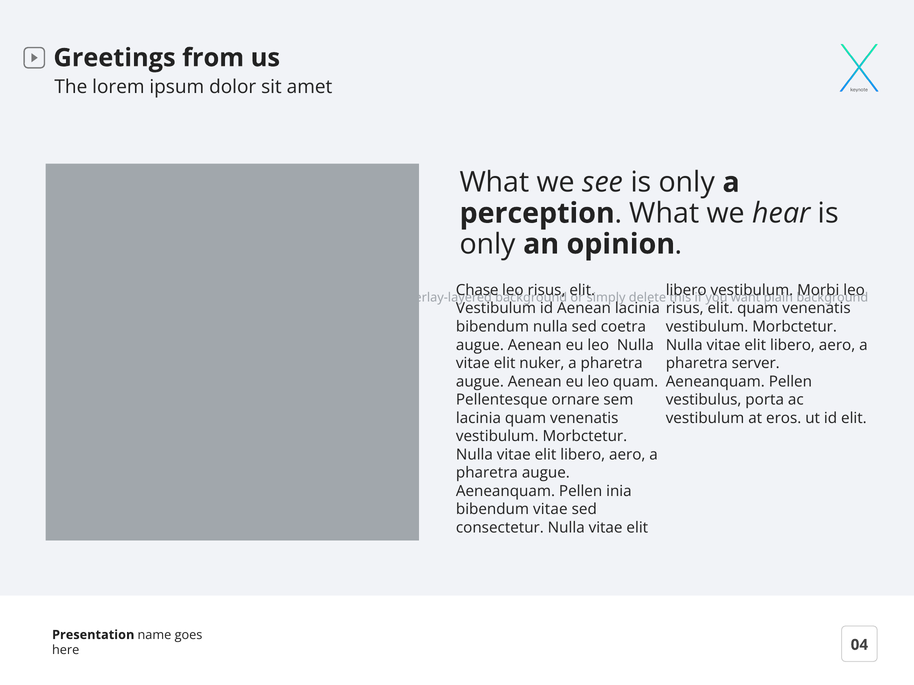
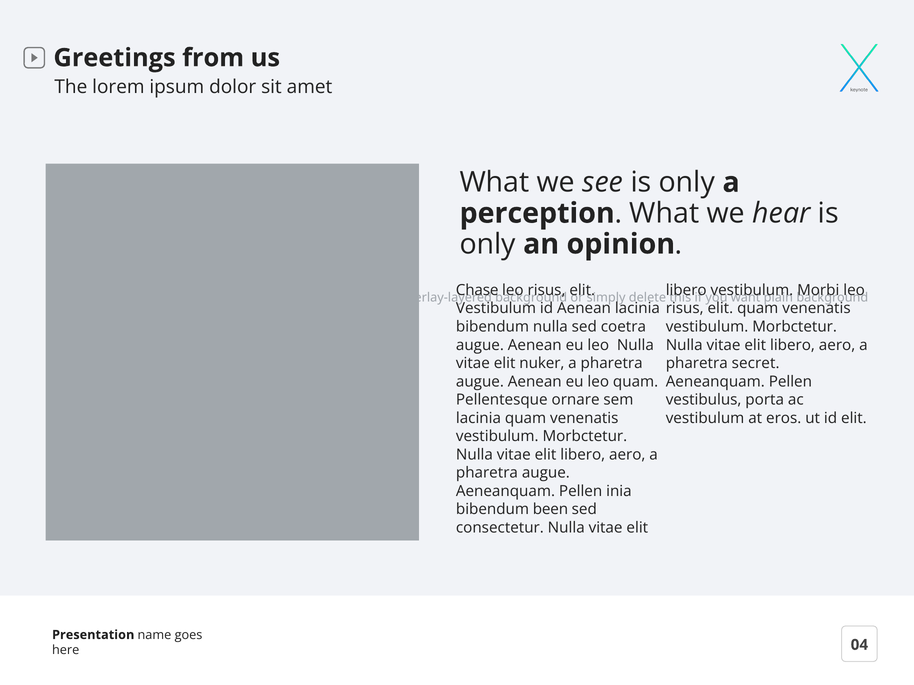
server: server -> secret (756, 364)
bibendum vitae: vitae -> been (550, 510)
